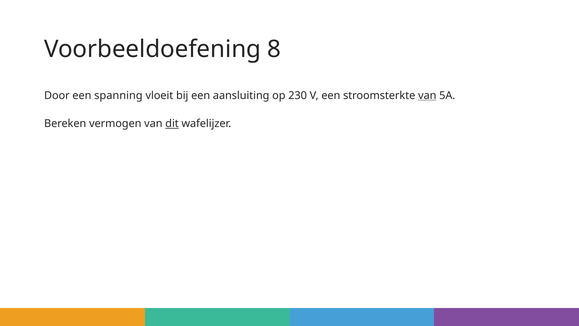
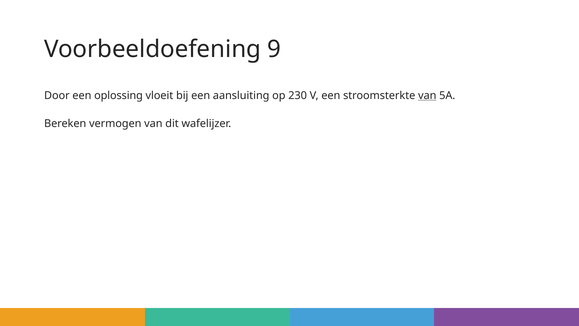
8: 8 -> 9 (274, 49)
spanning: spanning -> oplossing (118, 95)
dit underline: present -> none (172, 123)
